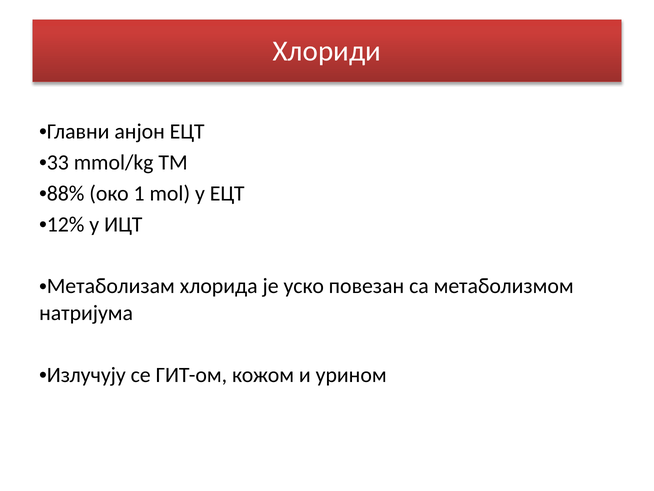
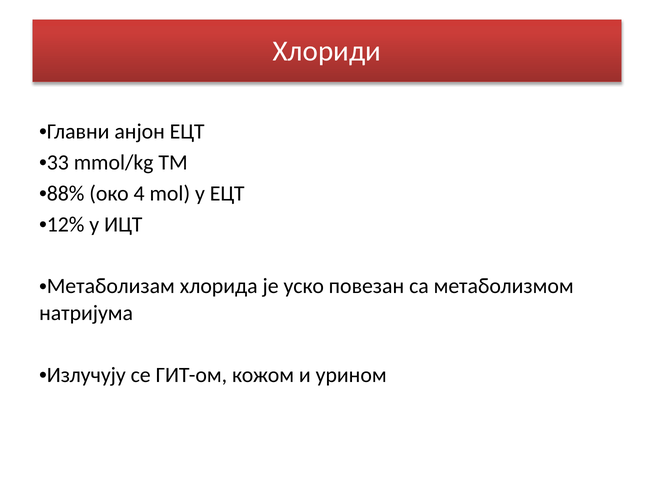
1: 1 -> 4 (139, 193)
